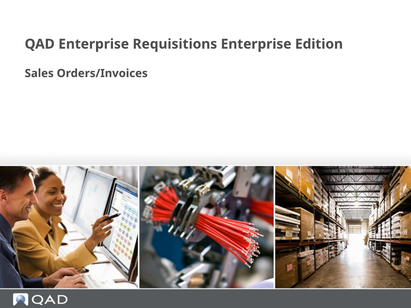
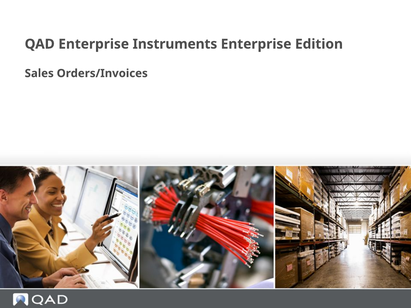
Requisitions: Requisitions -> Instruments (175, 44)
